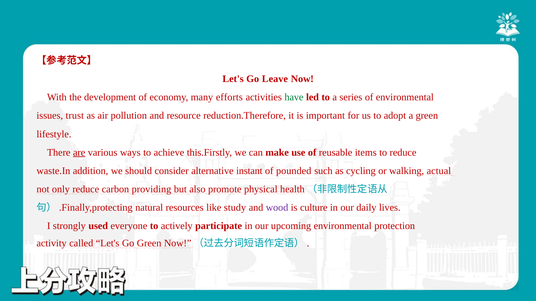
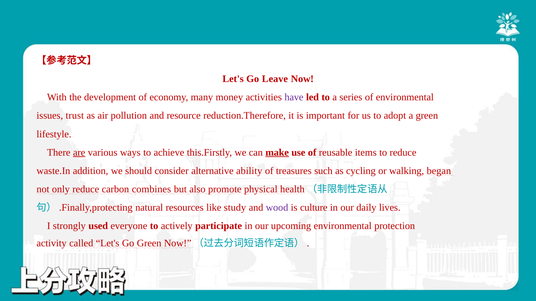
efforts: efforts -> money (229, 97)
have colour: green -> purple (294, 97)
make underline: none -> present (277, 153)
instant: instant -> ability (249, 171)
pounded: pounded -> treasures (294, 171)
actual: actual -> began (439, 171)
providing: providing -> combines (151, 190)
